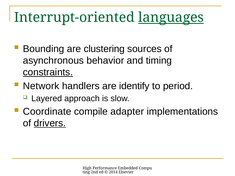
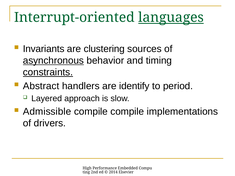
Bounding: Bounding -> Invariants (44, 49)
asynchronous underline: none -> present (53, 61)
Network: Network -> Abstract (41, 86)
Coordinate: Coordinate -> Admissible (47, 112)
compile adapter: adapter -> compile (127, 112)
drivers underline: present -> none (50, 123)
